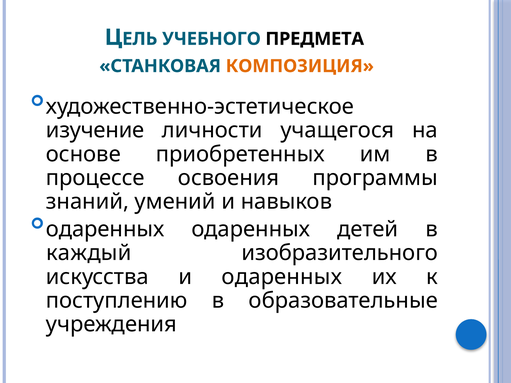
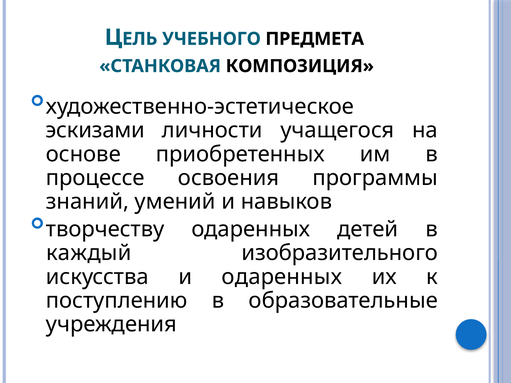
КОМПОЗИЦИЯ colour: orange -> black (300, 66)
изучение: изучение -> эскизами (95, 130)
одаренных: одаренных -> творчеству (105, 229)
